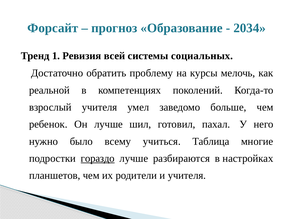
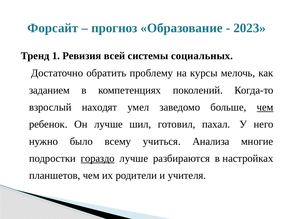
2034: 2034 -> 2023 (250, 28)
реальной: реальной -> заданием (49, 90)
взрослый учителя: учителя -> находят (100, 107)
чем underline: none -> present (265, 107)
Таблица: Таблица -> Анализа (211, 141)
